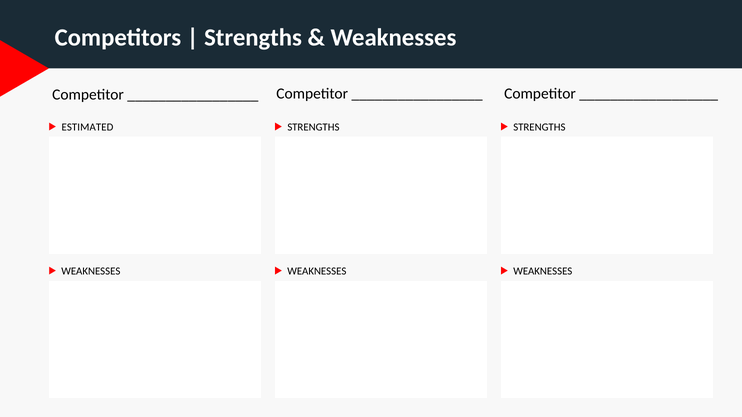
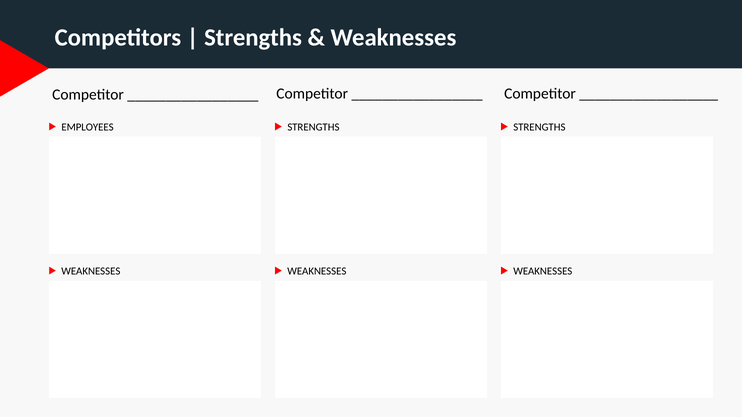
ESTIMATED: ESTIMATED -> EMPLOYEES (88, 127)
